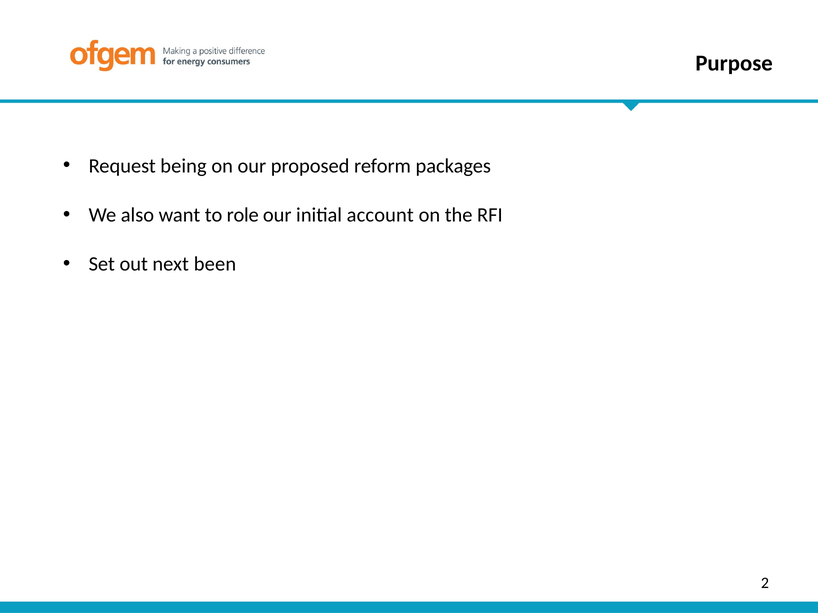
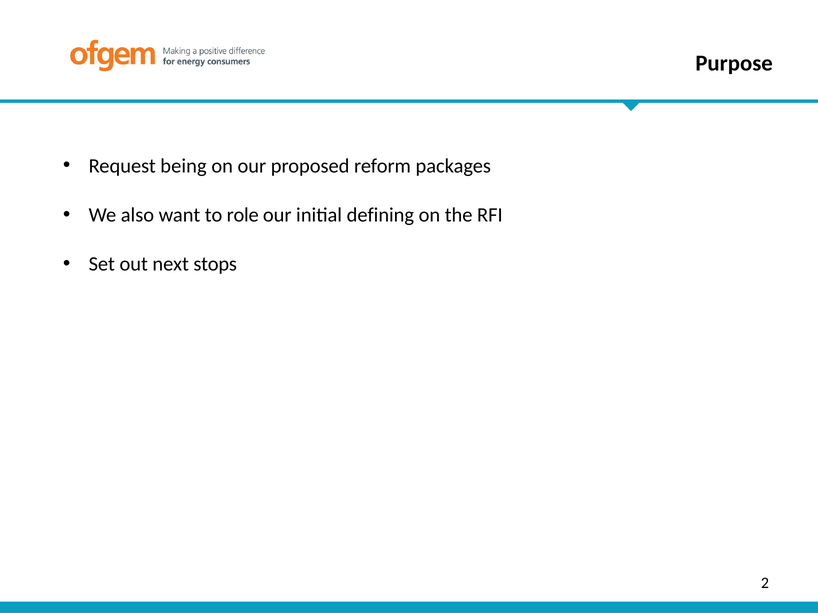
account: account -> defining (380, 215)
been: been -> stops (215, 264)
